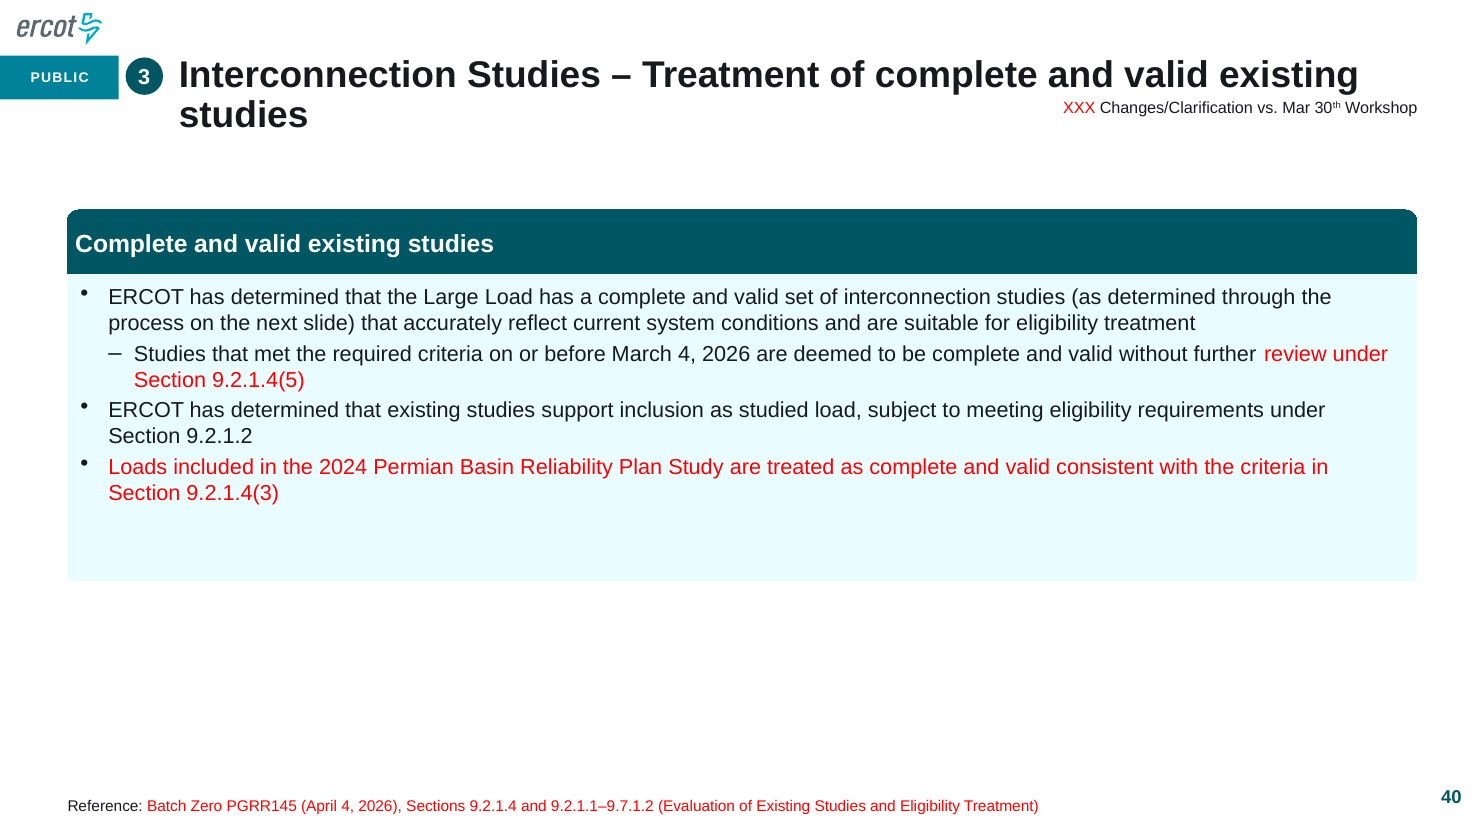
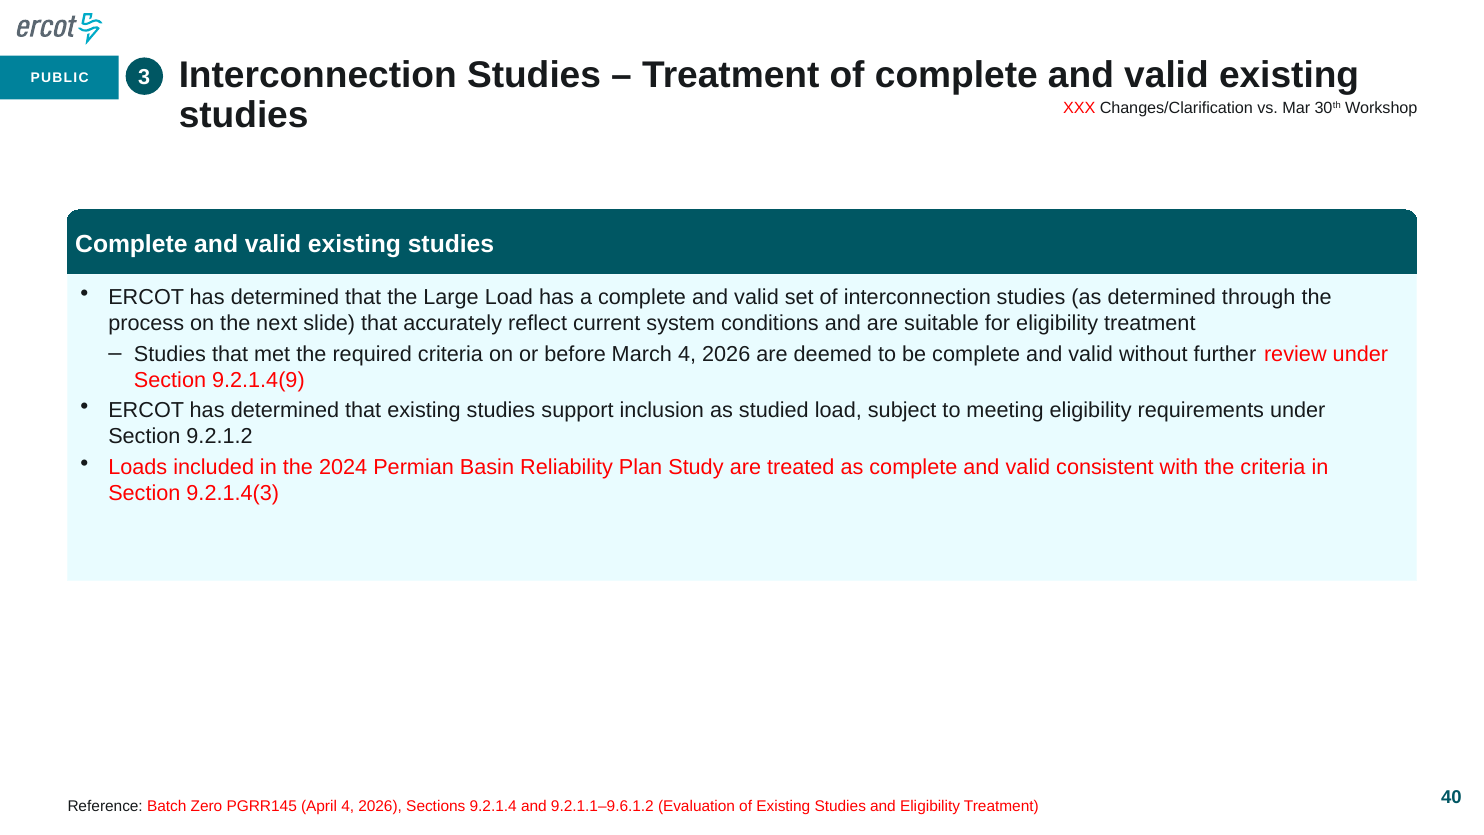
9.2.1.4(5: 9.2.1.4(5 -> 9.2.1.4(9 (258, 380)
9.2.1.1–9.7.1.2: 9.2.1.1–9.7.1.2 -> 9.2.1.1–9.6.1.2 (602, 806)
